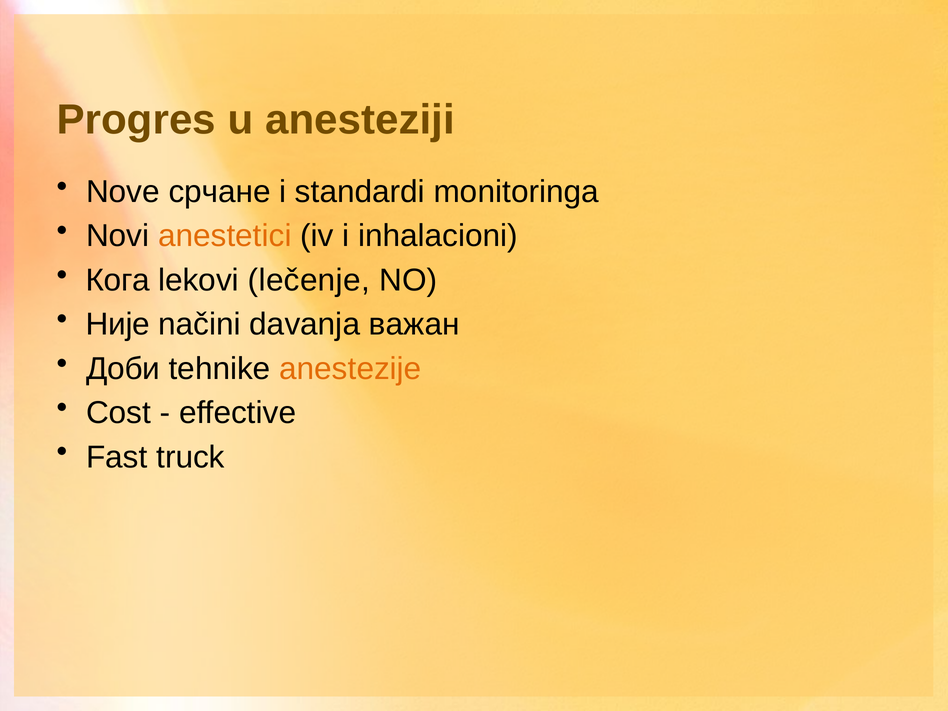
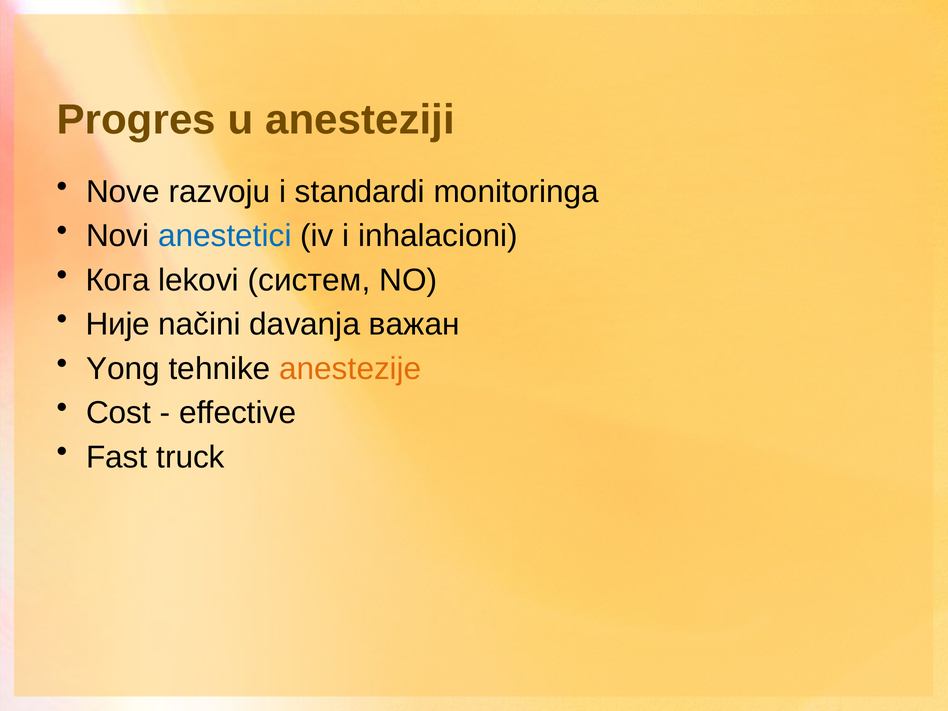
срчане: срчане -> razvoju (220, 192)
anestetici colour: orange -> blue (225, 236)
lečenje: lečenje -> систем (309, 280)
Доби: Доби -> Yong (123, 369)
